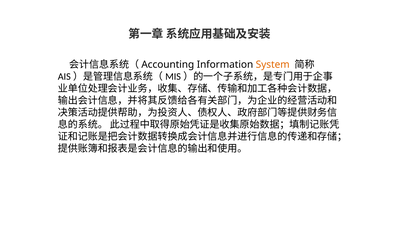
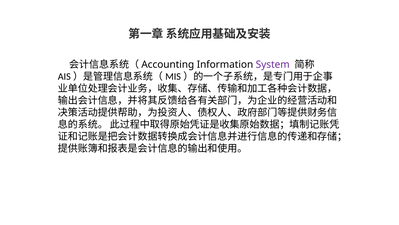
System colour: orange -> purple (273, 64)
